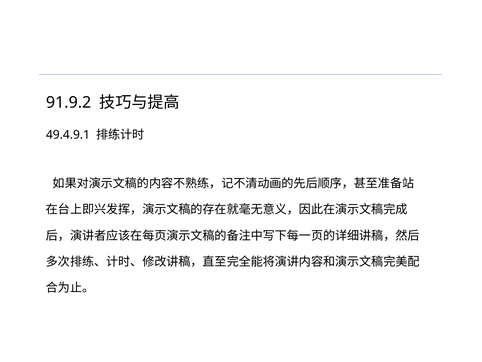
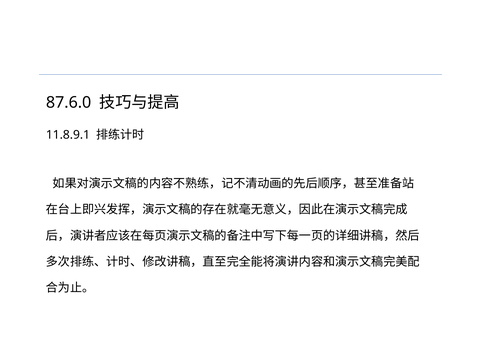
91.9.2: 91.9.2 -> 87.6.0 (69, 102)
49.4.9.1: 49.4.9.1 -> 11.8.9.1 (68, 135)
